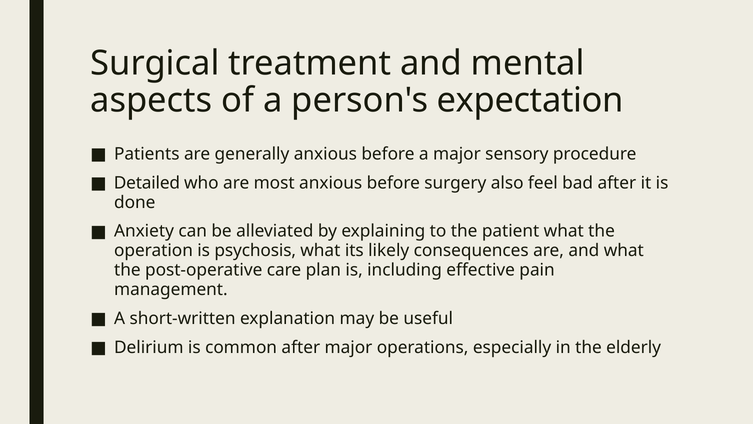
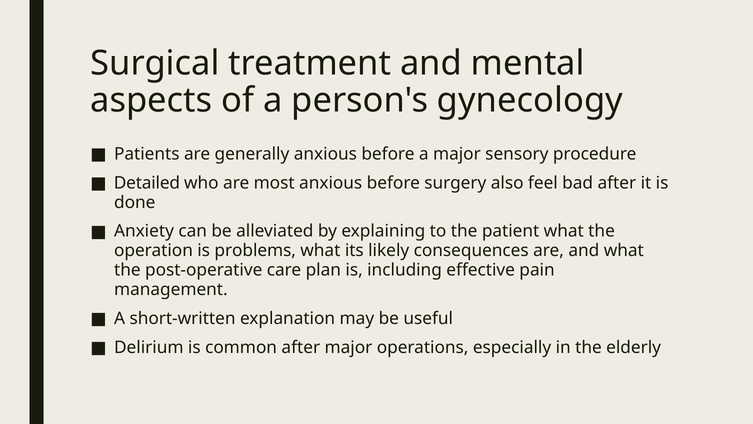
expectation: expectation -> gynecology (530, 100)
psychosis: psychosis -> problems (255, 250)
